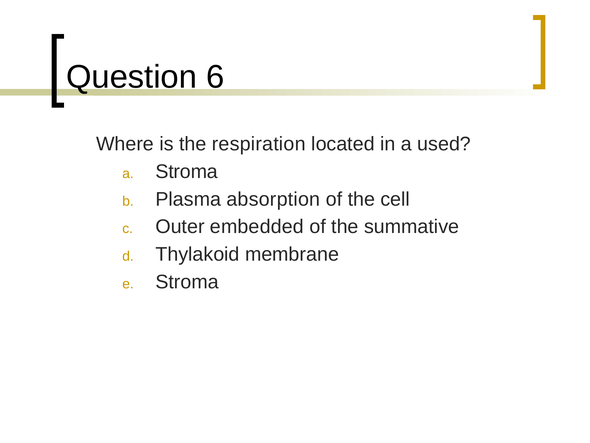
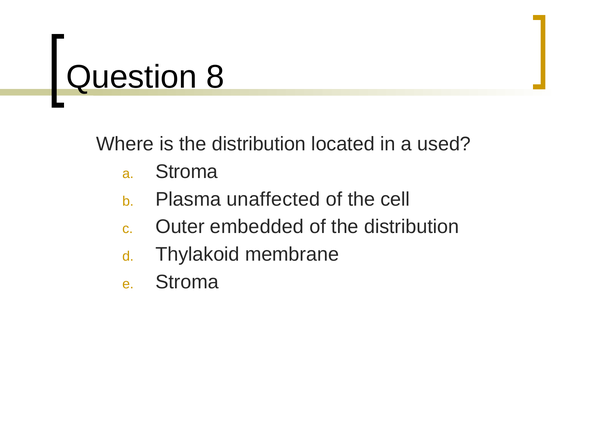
6: 6 -> 8 (215, 77)
is the respiration: respiration -> distribution (259, 144)
absorption: absorption -> unaffected (273, 199)
of the summative: summative -> distribution (412, 227)
